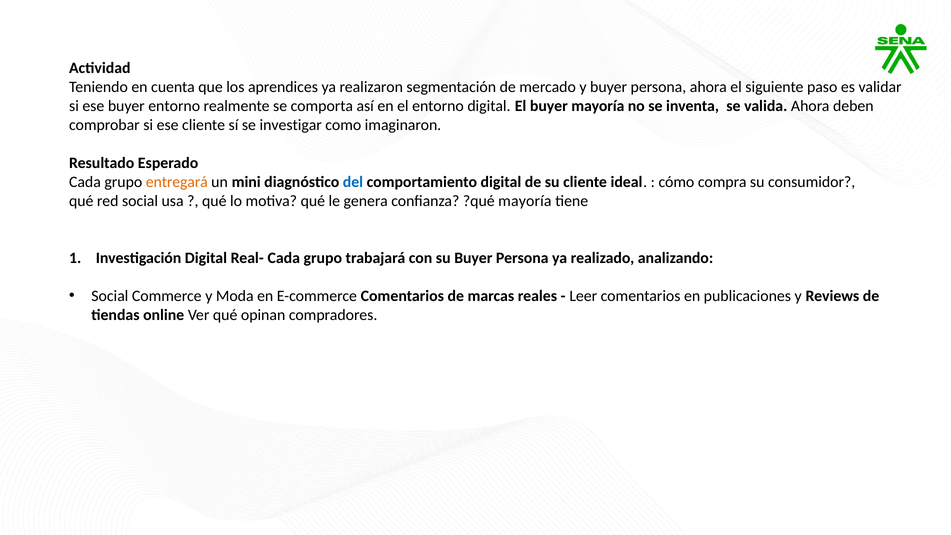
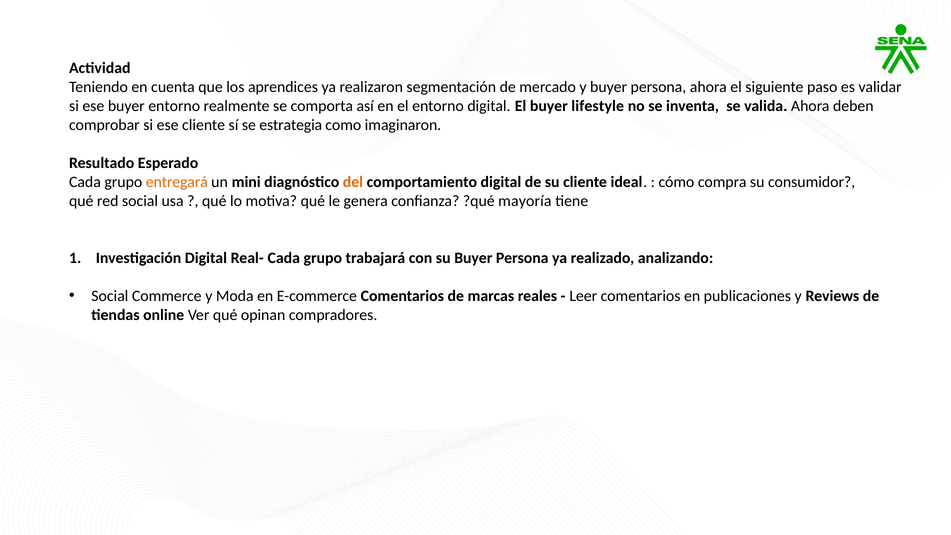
buyer mayoría: mayoría -> lifestyle (598, 106)
investigar: investigar -> estrategia (291, 125)
del colour: blue -> orange (353, 182)
